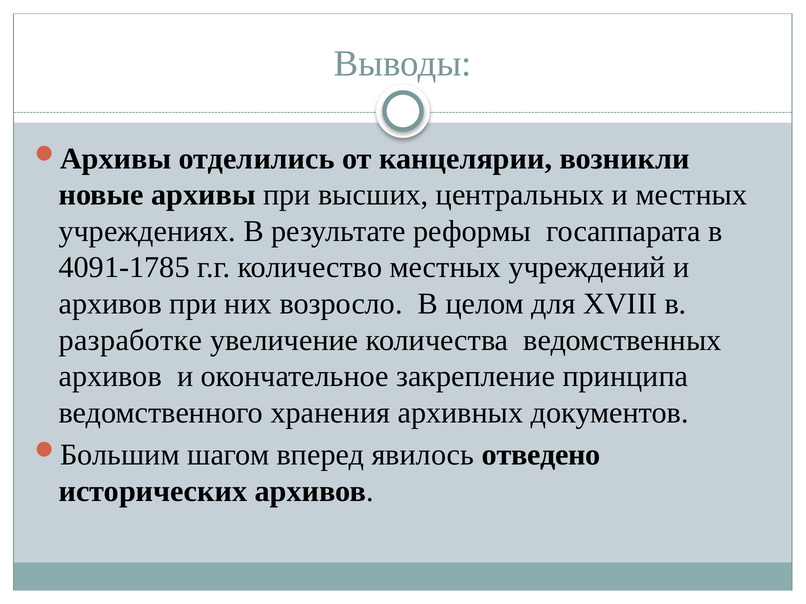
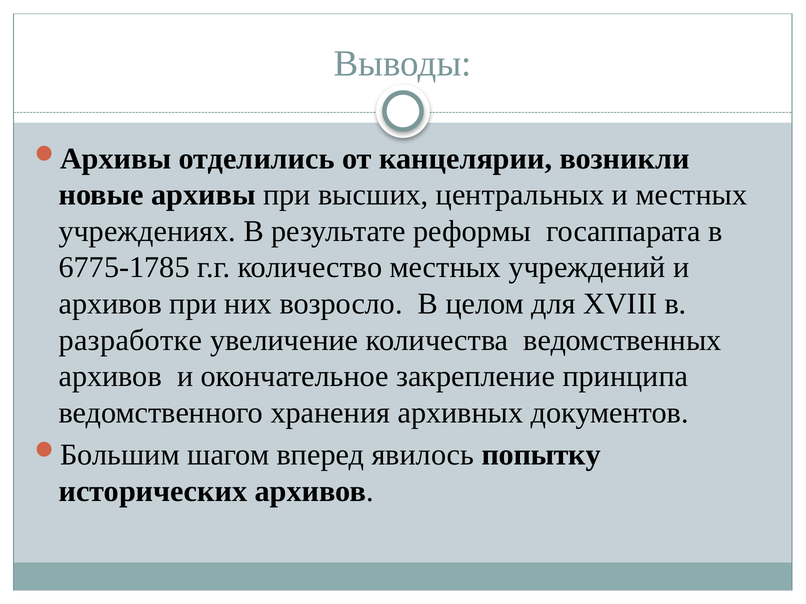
4091-1785: 4091-1785 -> 6775-1785 (124, 268)
отведено: отведено -> попытку (541, 455)
